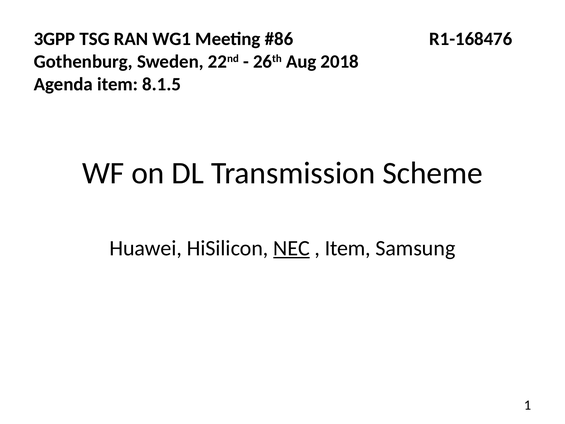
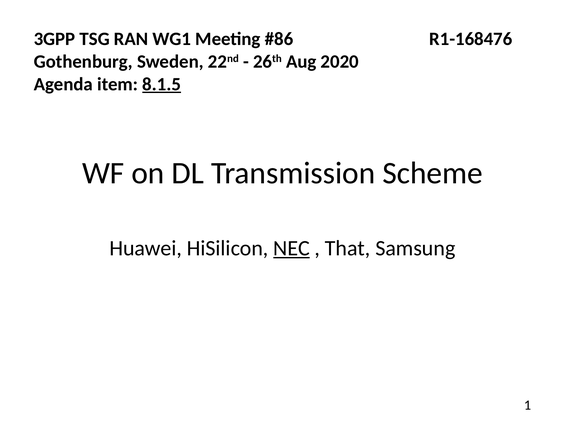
2018: 2018 -> 2020 (340, 62)
8.1.5 underline: none -> present (162, 84)
Item: Item -> That (348, 248)
